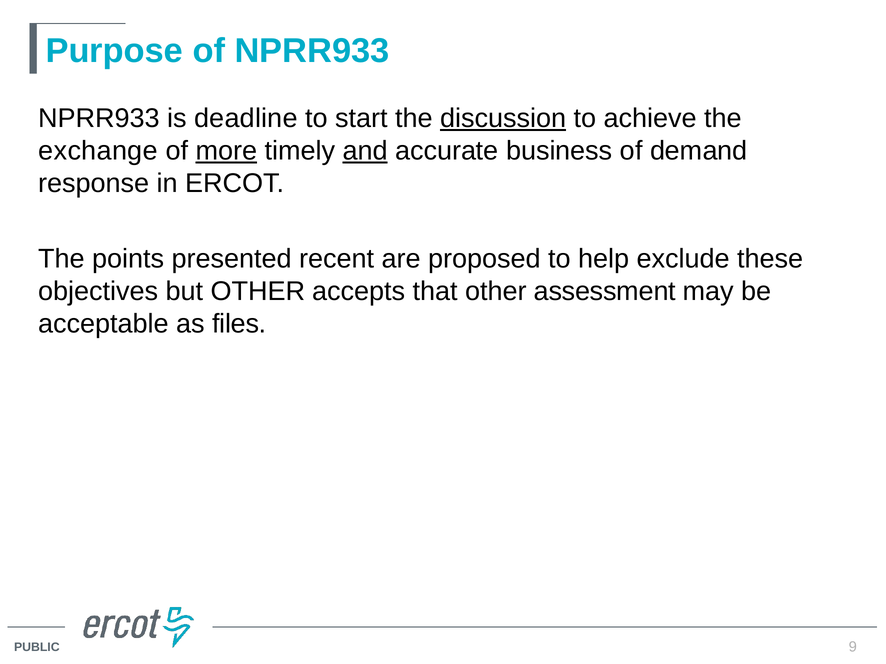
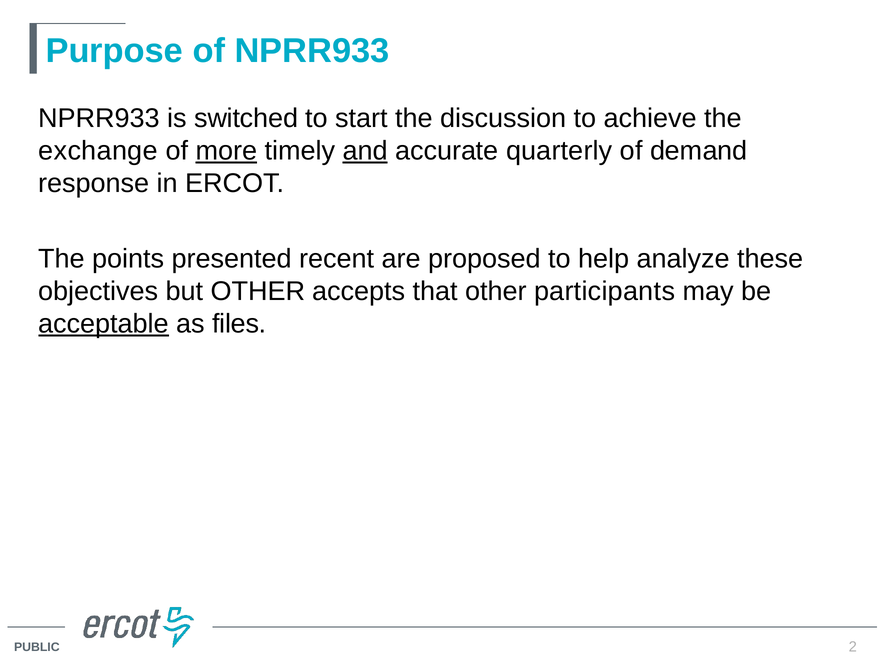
deadline: deadline -> switched (246, 118)
discussion underline: present -> none (503, 118)
business: business -> quarterly (559, 151)
exclude: exclude -> analyze (683, 259)
assessment: assessment -> participants (605, 292)
acceptable underline: none -> present (104, 324)
9: 9 -> 2 (853, 647)
